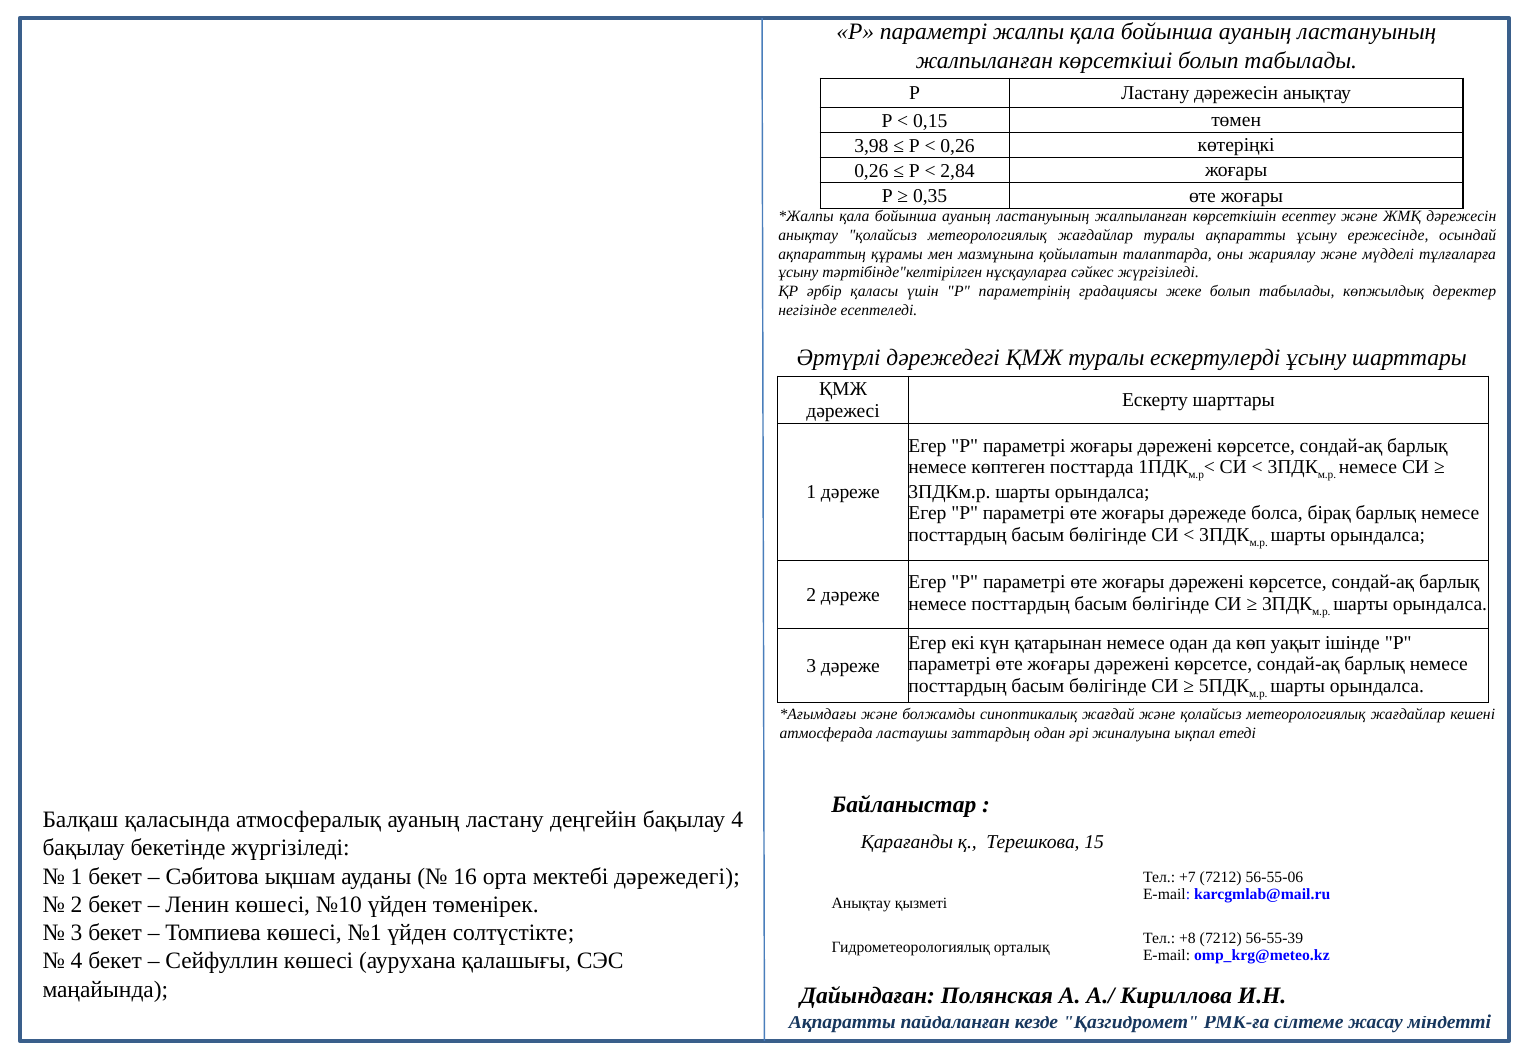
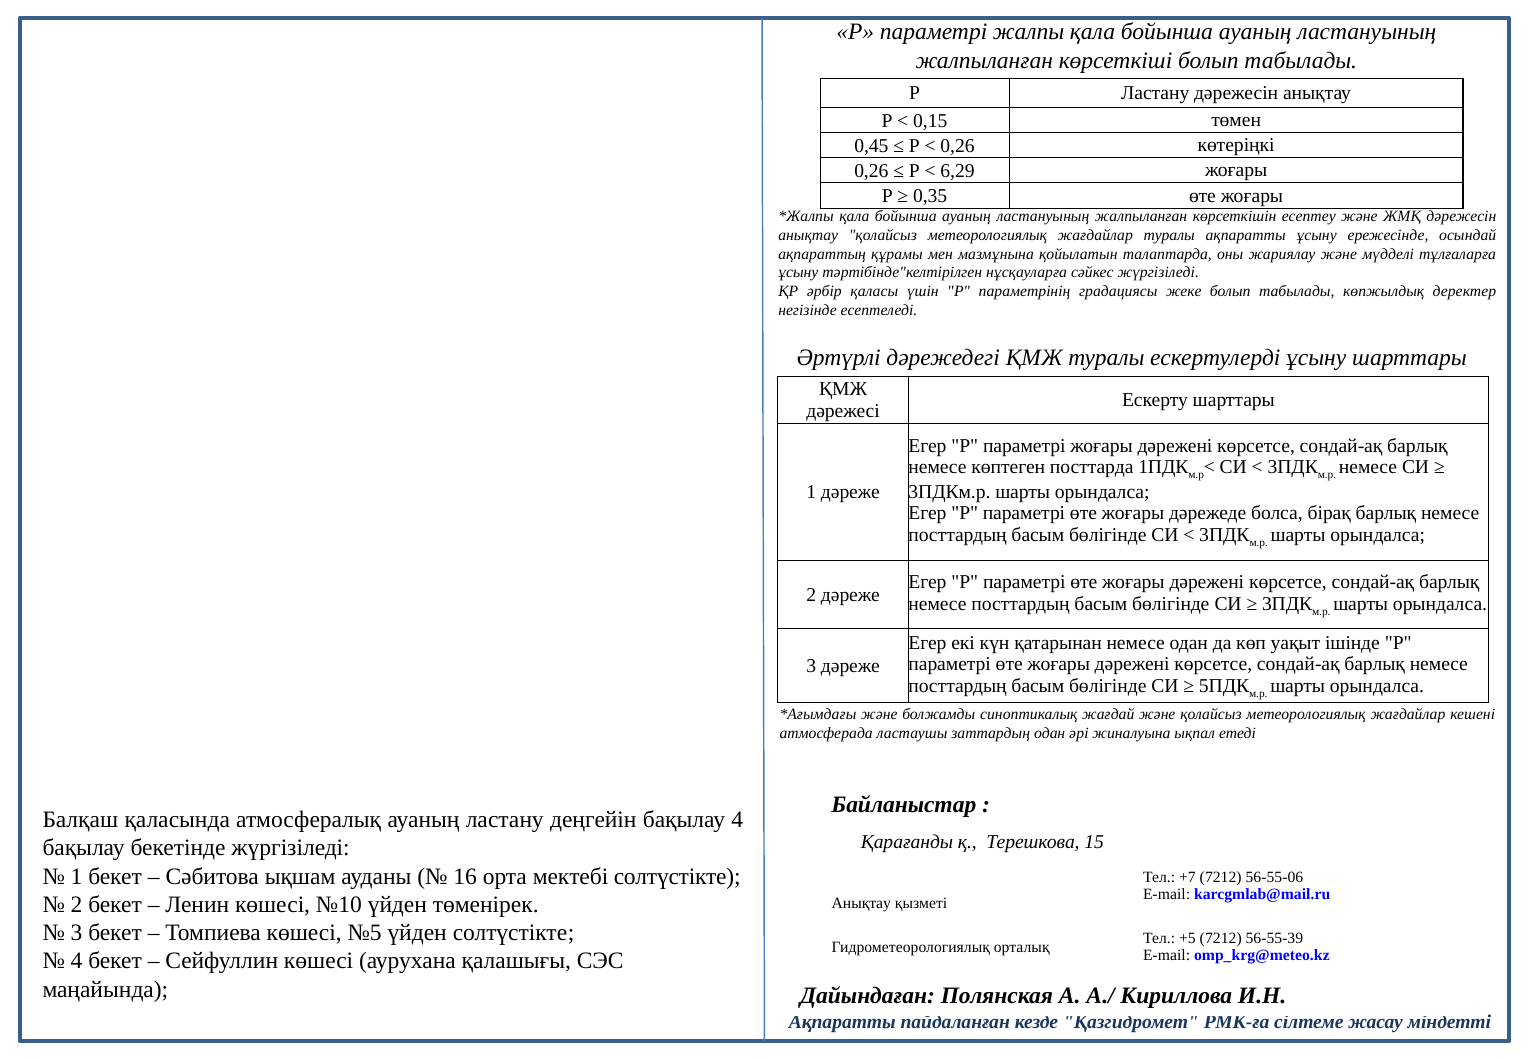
3,98: 3,98 -> 0,45 (871, 146)
2,84: 2,84 -> 6,29 (957, 171)
мектебі дәрежедегі: дәрежедегі -> солтүстікте (677, 876)
№1: №1 -> №5 (365, 932)
+8: +8 -> +5 (1187, 938)
